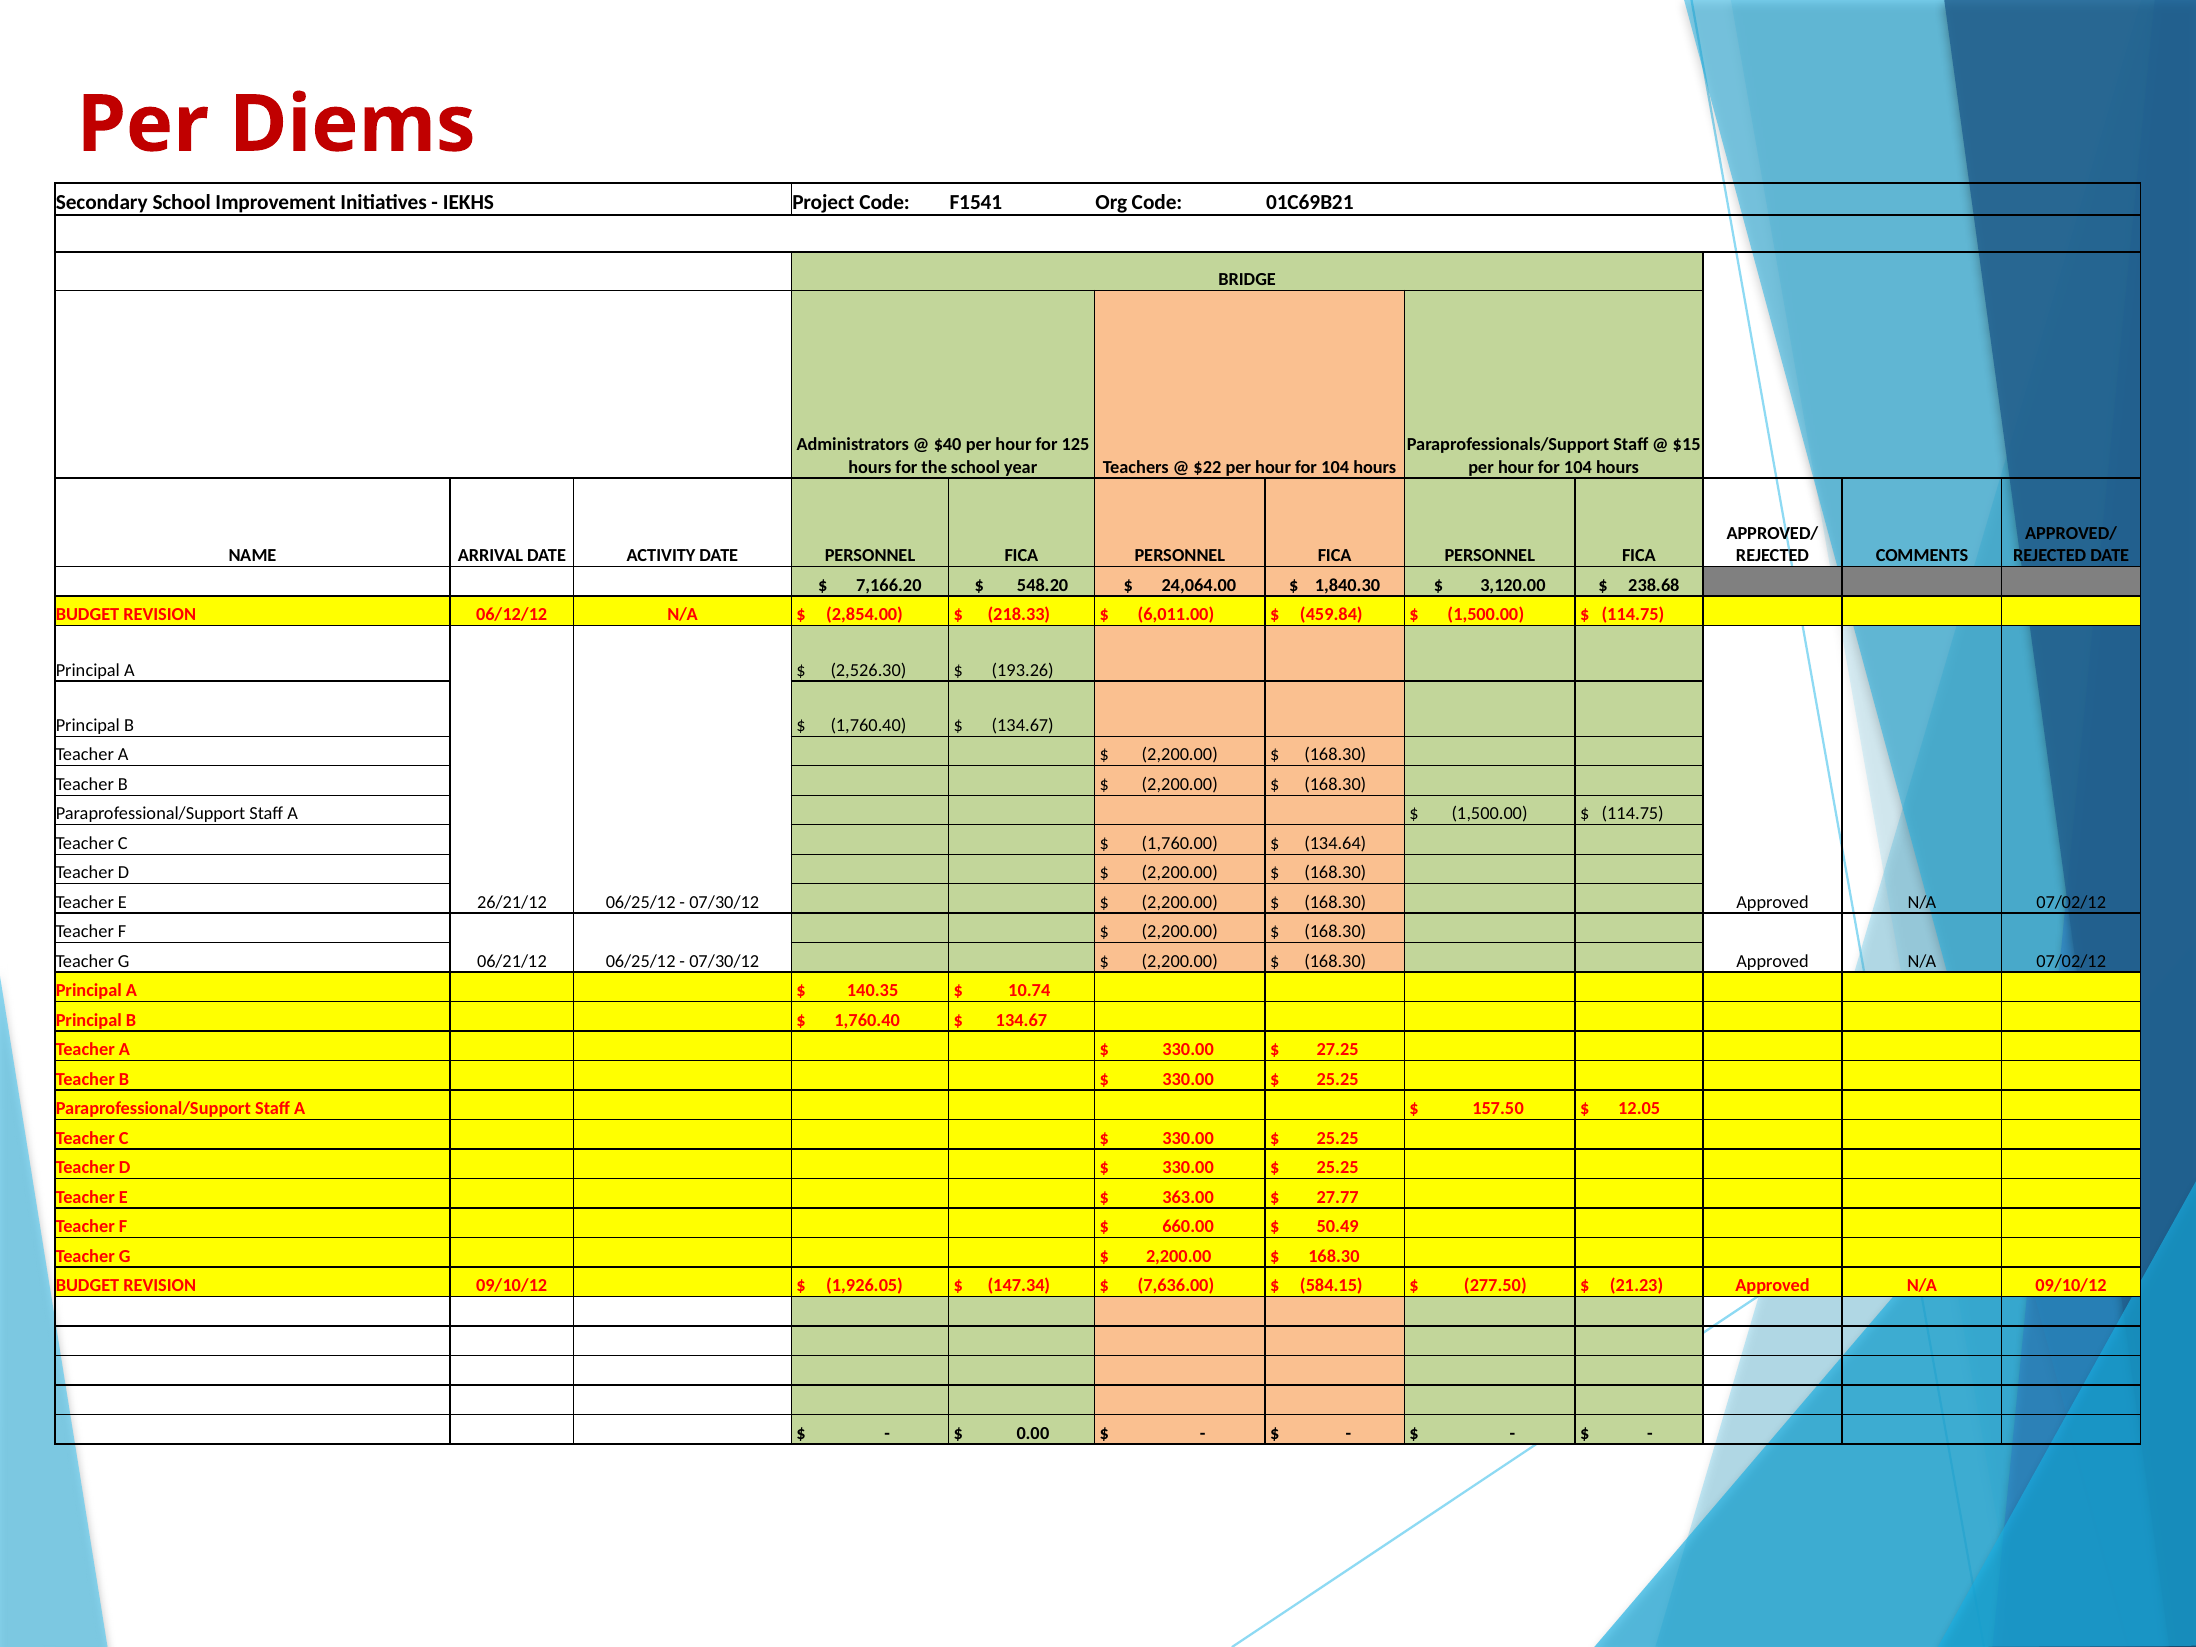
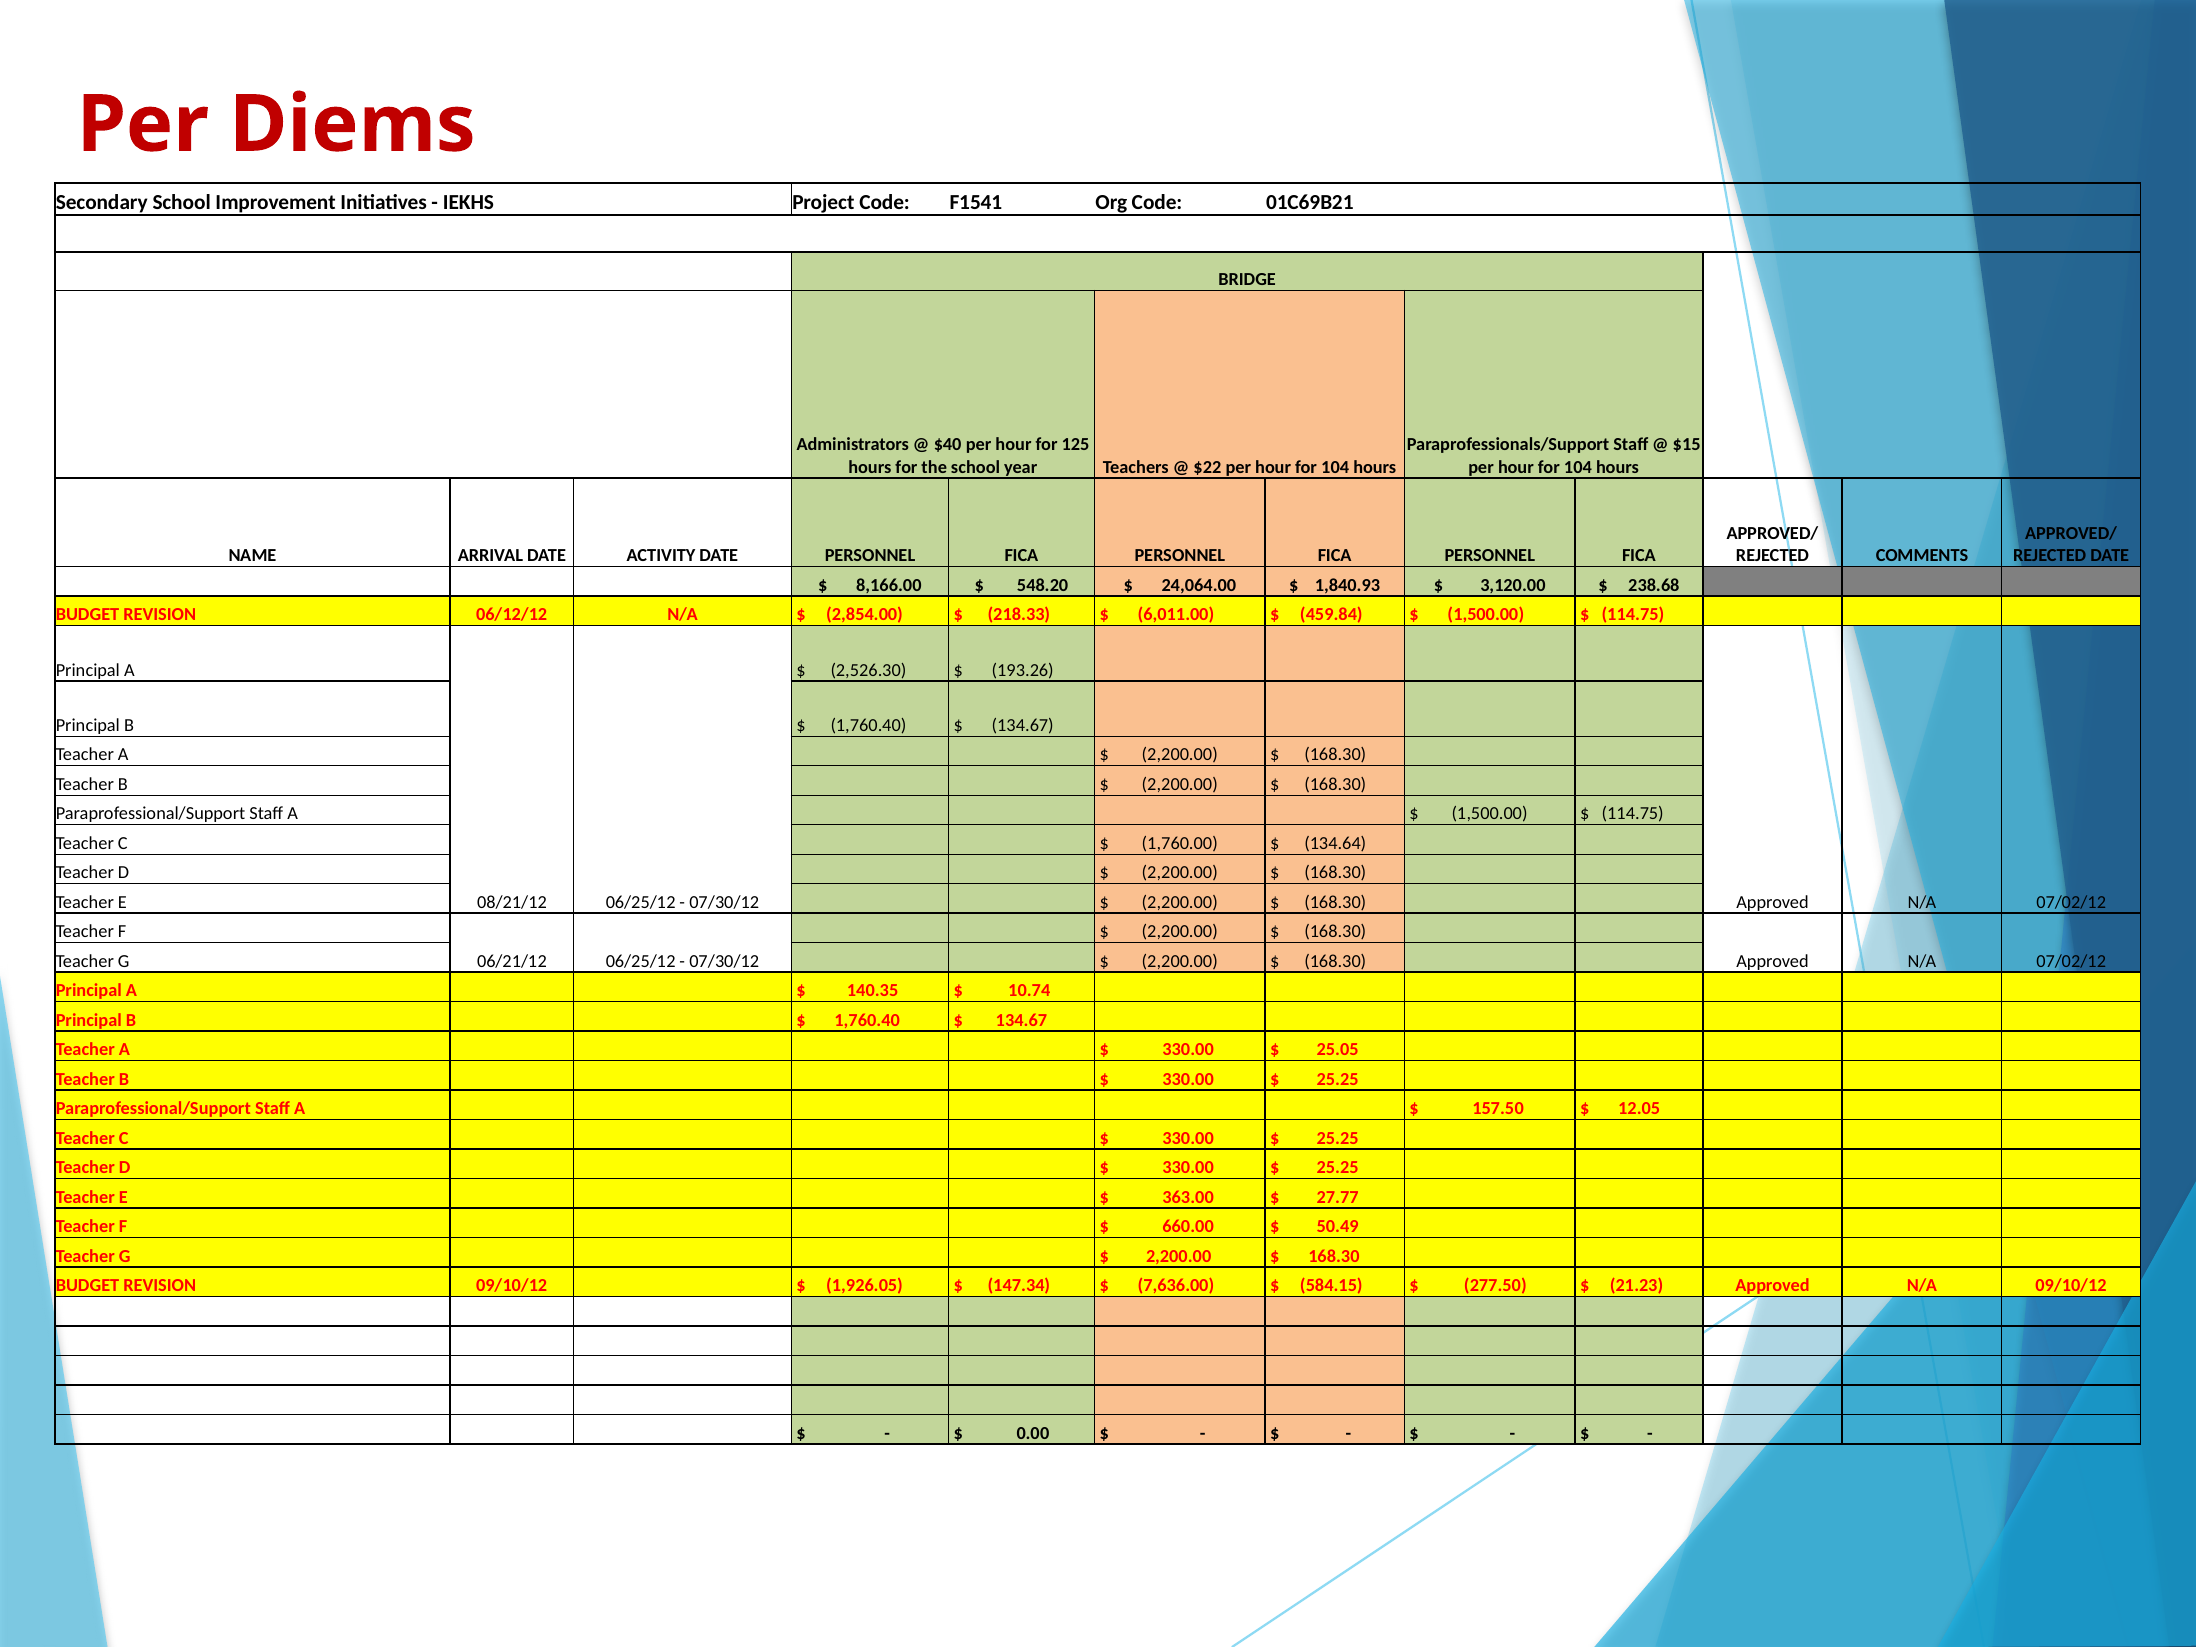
7,166.20: 7,166.20 -> 8,166.00 (889, 585)
1,840.30: 1,840.30 -> 1,840.93 (1347, 585)
26/21/12: 26/21/12 -> 08/21/12 (512, 902)
27.25: 27.25 -> 25.05 (1338, 1050)
